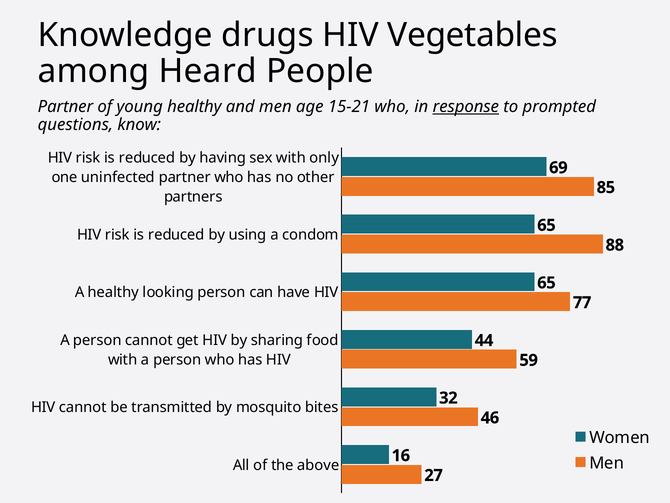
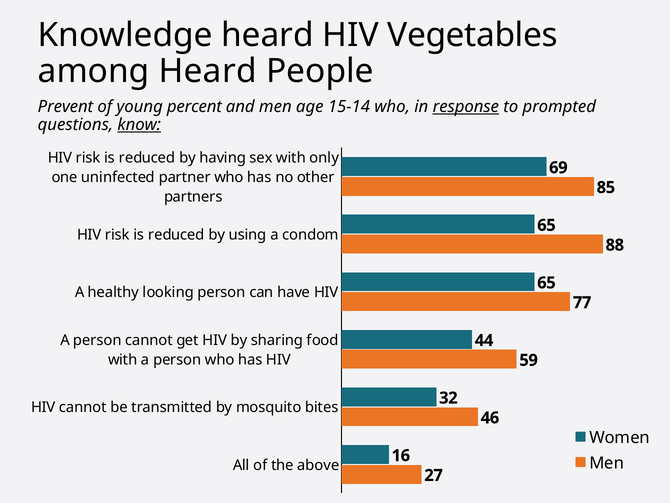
Knowledge drugs: drugs -> heard (268, 35)
Partner: Partner -> Prevent (65, 107)
young healthy: healthy -> percent (194, 107)
15-21: 15-21 -> 15-14 (349, 107)
know underline: none -> present (139, 125)
